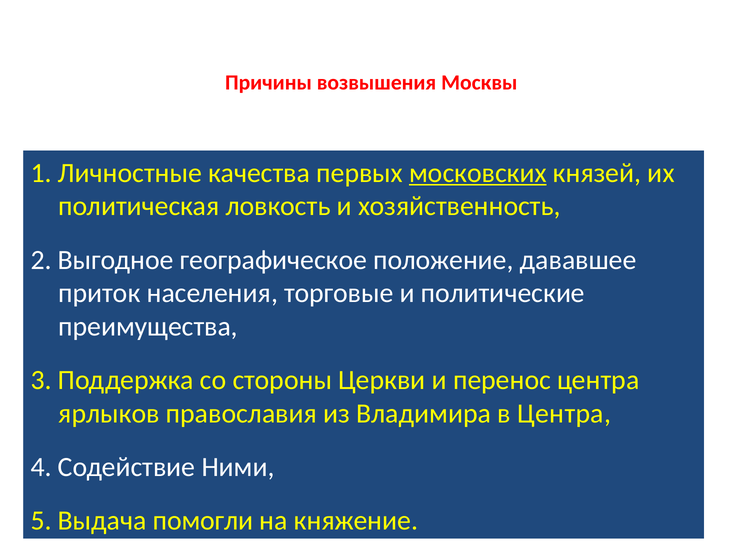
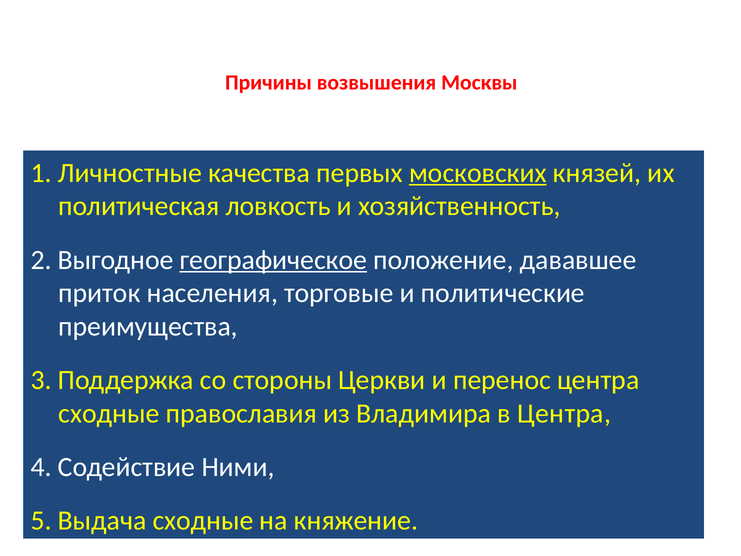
географическое underline: none -> present (273, 260)
ярлыков: ярлыков -> сходные (109, 413)
Выдача помогли: помогли -> сходные (203, 520)
